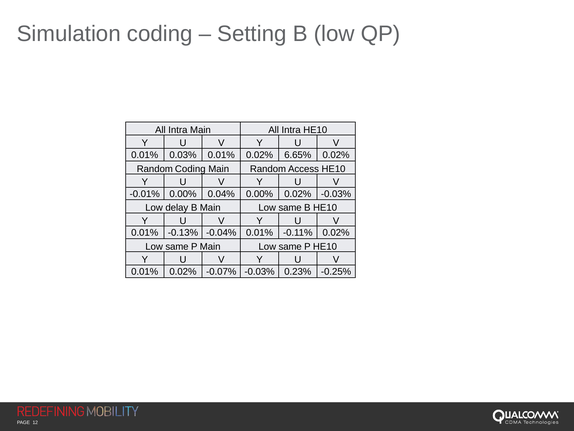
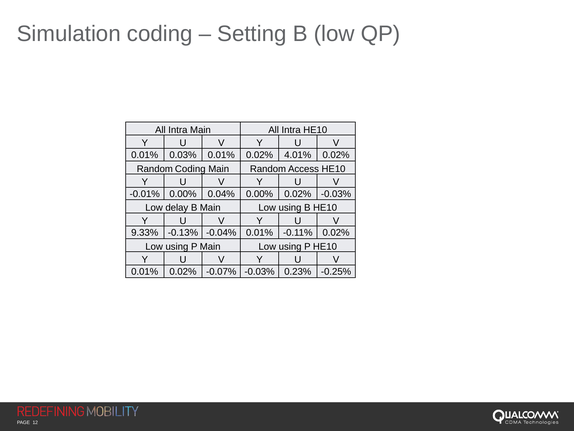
6.65%: 6.65% -> 4.01% (298, 155)
B Main Low same: same -> using (290, 208)
0.01%: 0.01% -> 9.33% (145, 233)
same: same -> using (177, 246)
P Main Low same: same -> using (290, 246)
